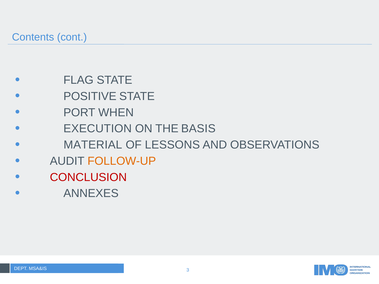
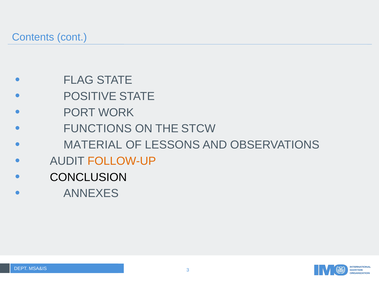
WHEN: WHEN -> WORK (116, 113)
EXECUTION: EXECUTION -> FUNCTIONS (98, 129)
BASIS: BASIS -> STCW (198, 129)
CONCLUSION colour: red -> black (88, 177)
